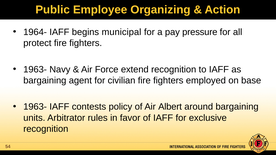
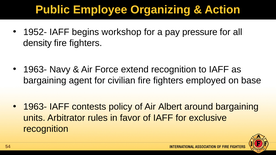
1964-: 1964- -> 1952- (35, 32)
municipal: municipal -> workshop (121, 32)
protect: protect -> density (37, 43)
